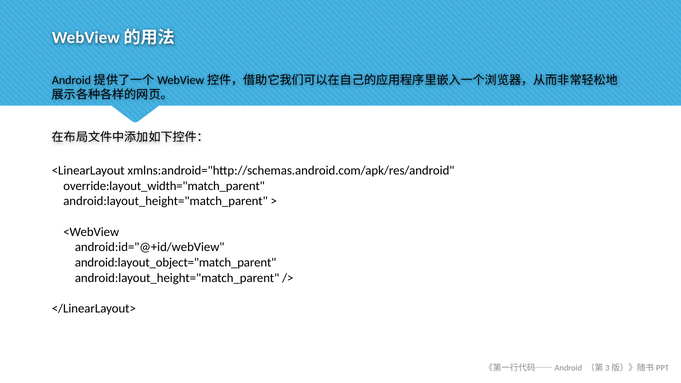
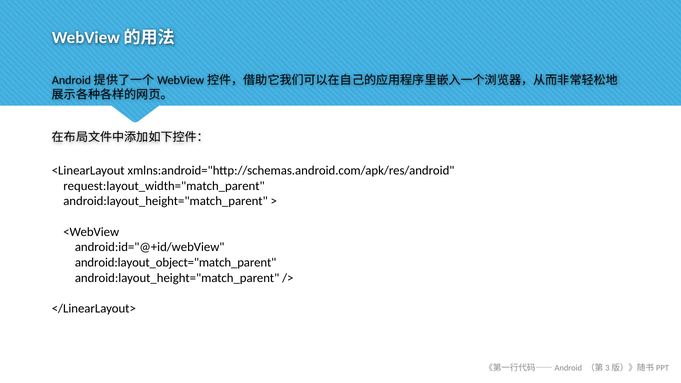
override:layout_width="match_parent: override:layout_width="match_parent -> request:layout_width="match_parent (164, 186)
